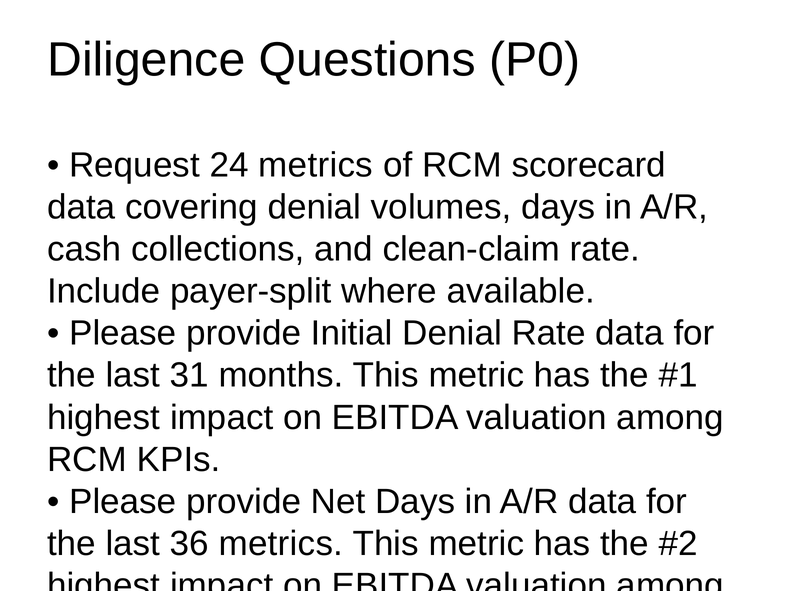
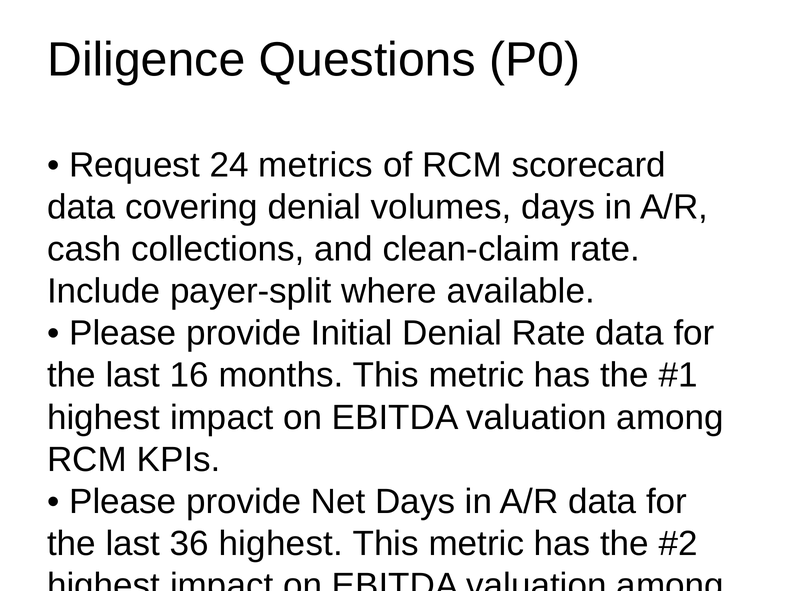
31: 31 -> 16 (189, 376)
36 metrics: metrics -> highest (281, 544)
